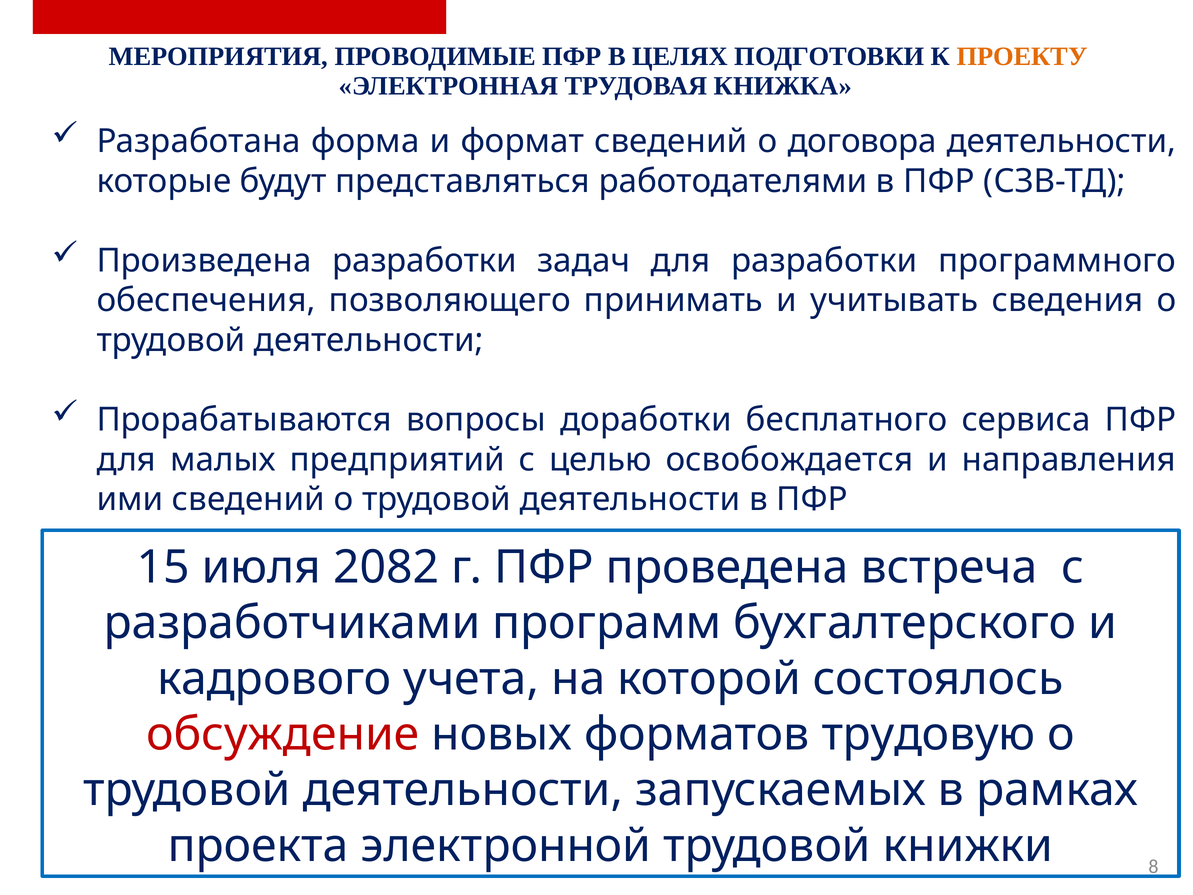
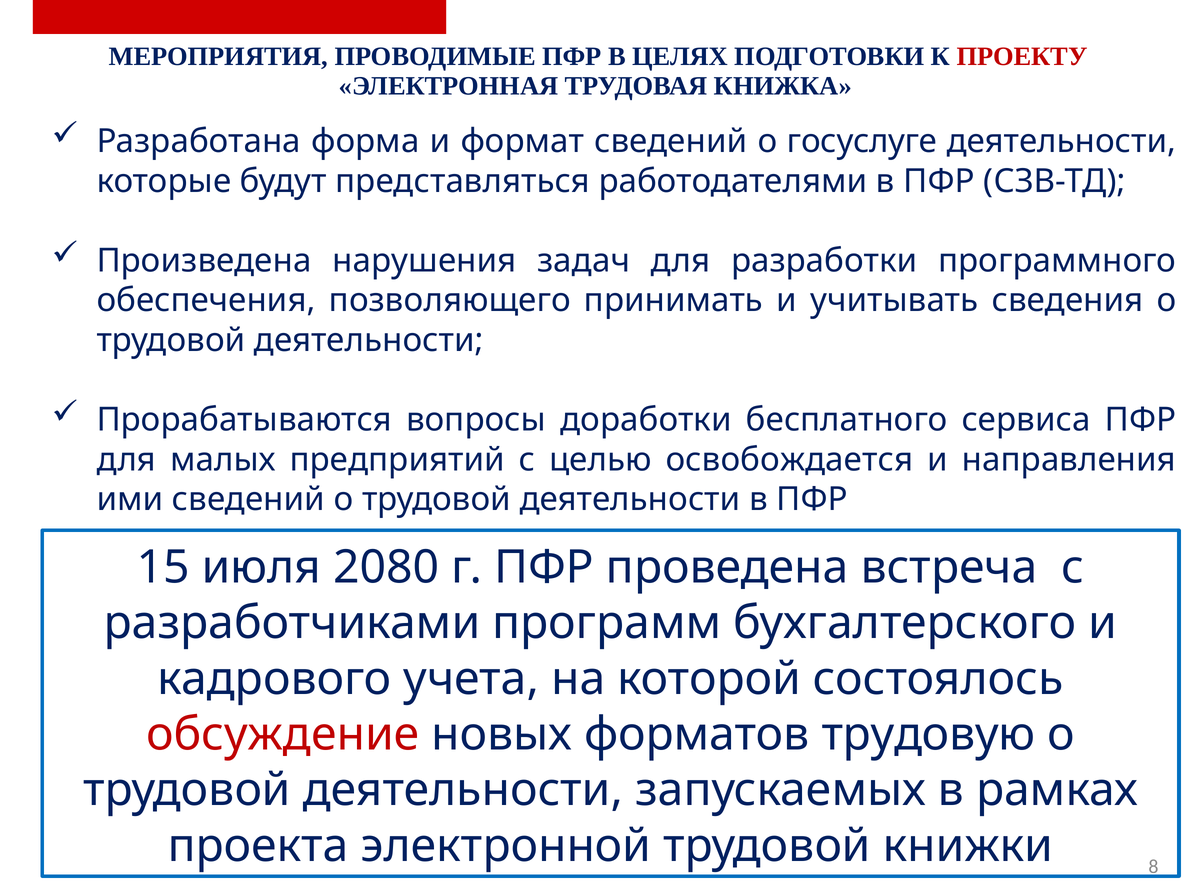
ПРОЕКТУ colour: orange -> red (1022, 57)
договора: договора -> госуслуге (862, 141)
Произведена разработки: разработки -> нарушения (424, 261)
2082: 2082 -> 2080 (386, 567)
